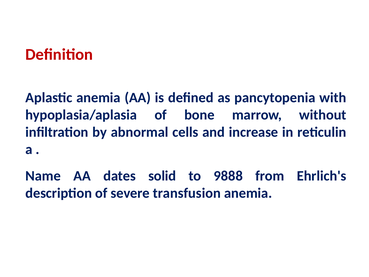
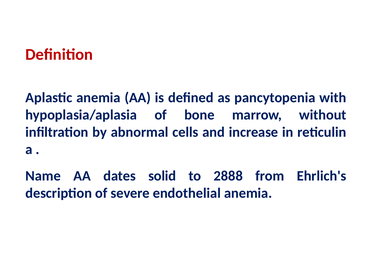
9888: 9888 -> 2888 (228, 176)
transfusion: transfusion -> endothelial (187, 193)
